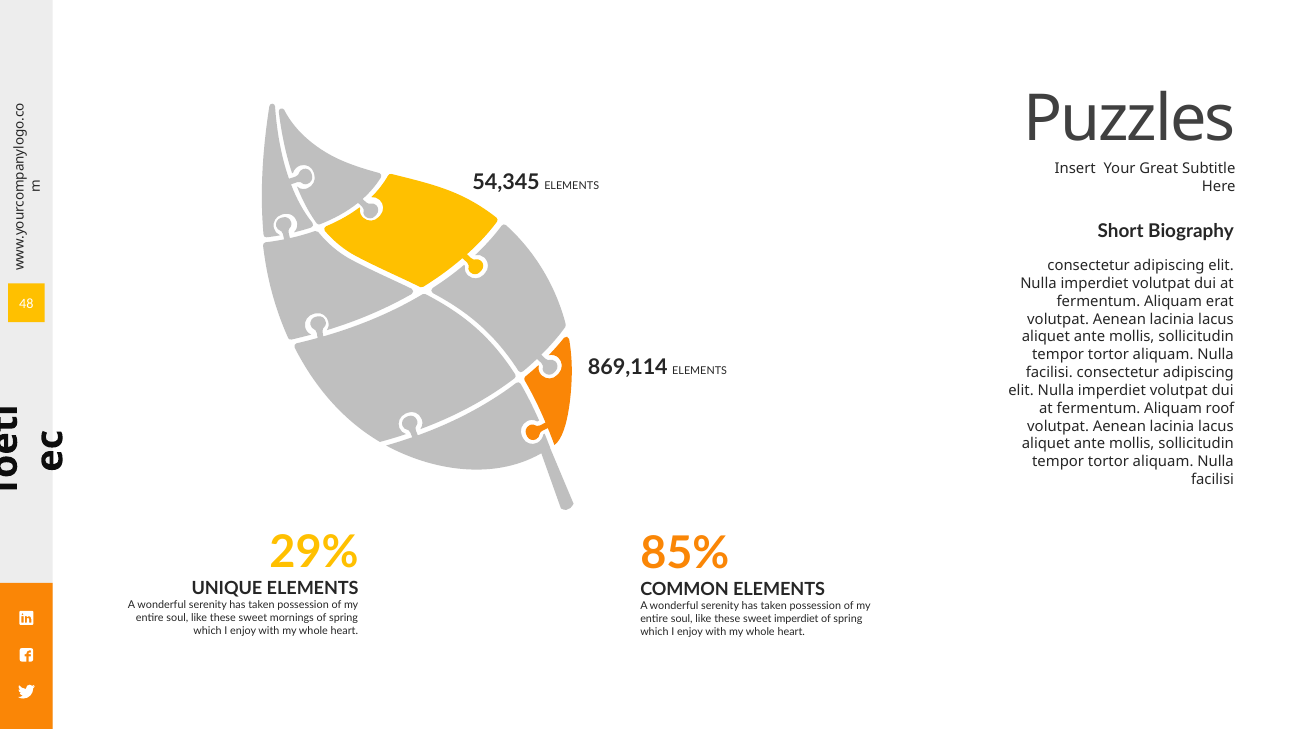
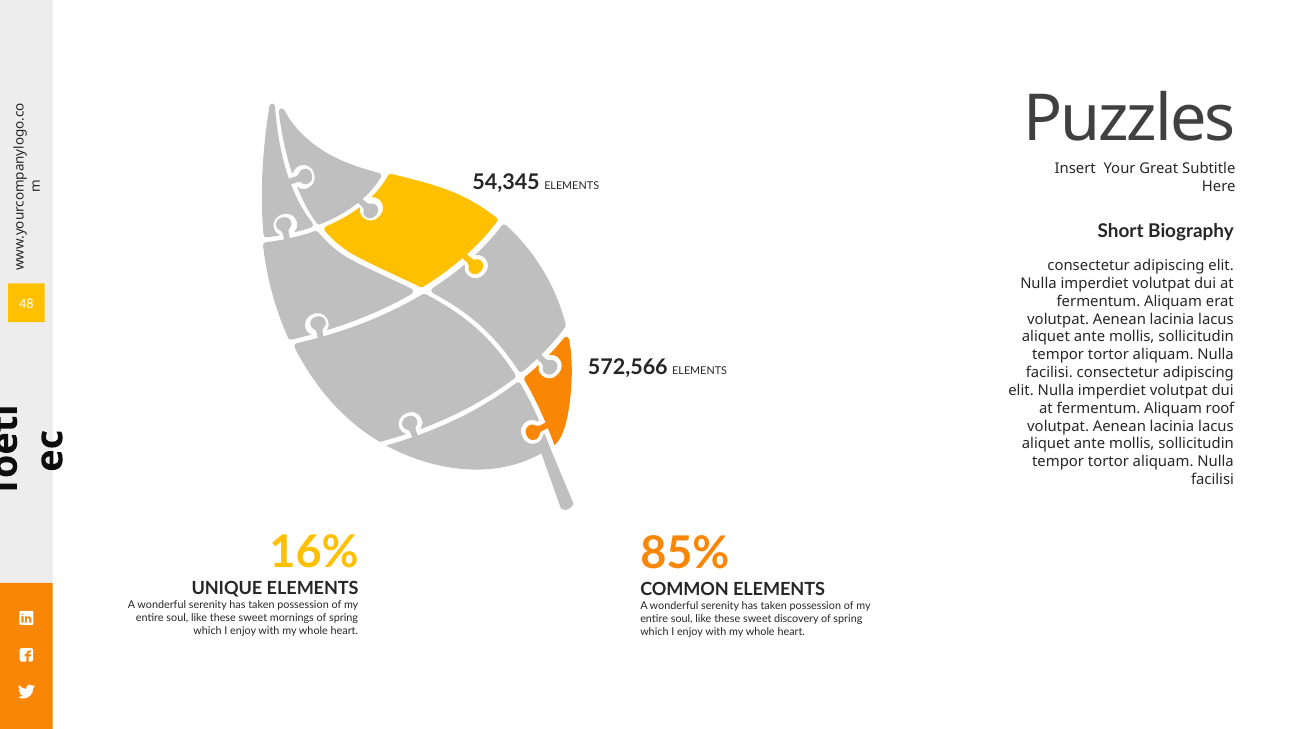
869,114: 869,114 -> 572,566 (628, 367)
29%: 29% -> 16% (314, 552)
sweet imperdiet: imperdiet -> discovery (796, 619)
